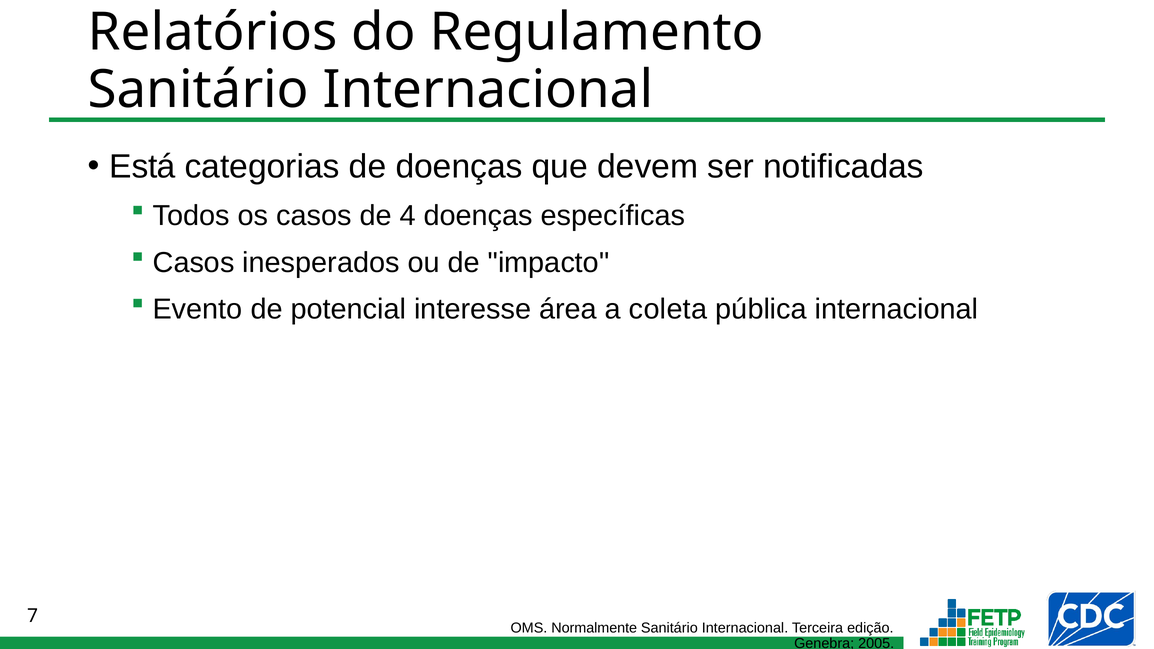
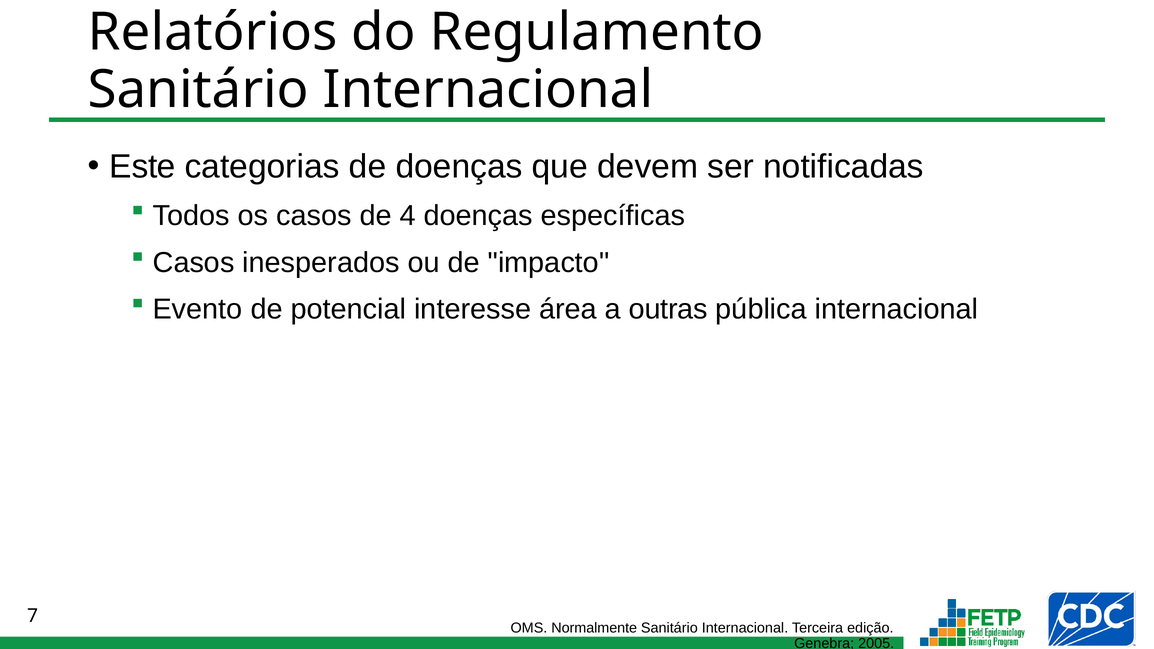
Está: Está -> Este (143, 167)
coleta: coleta -> outras (668, 309)
